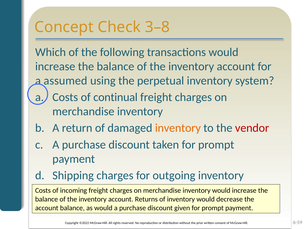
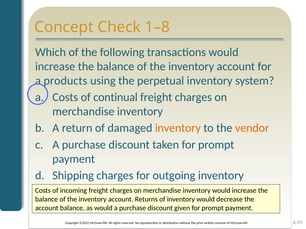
3–8: 3–8 -> 1–8 (157, 27)
assumed: assumed -> products (65, 81)
vendor colour: red -> orange (252, 128)
